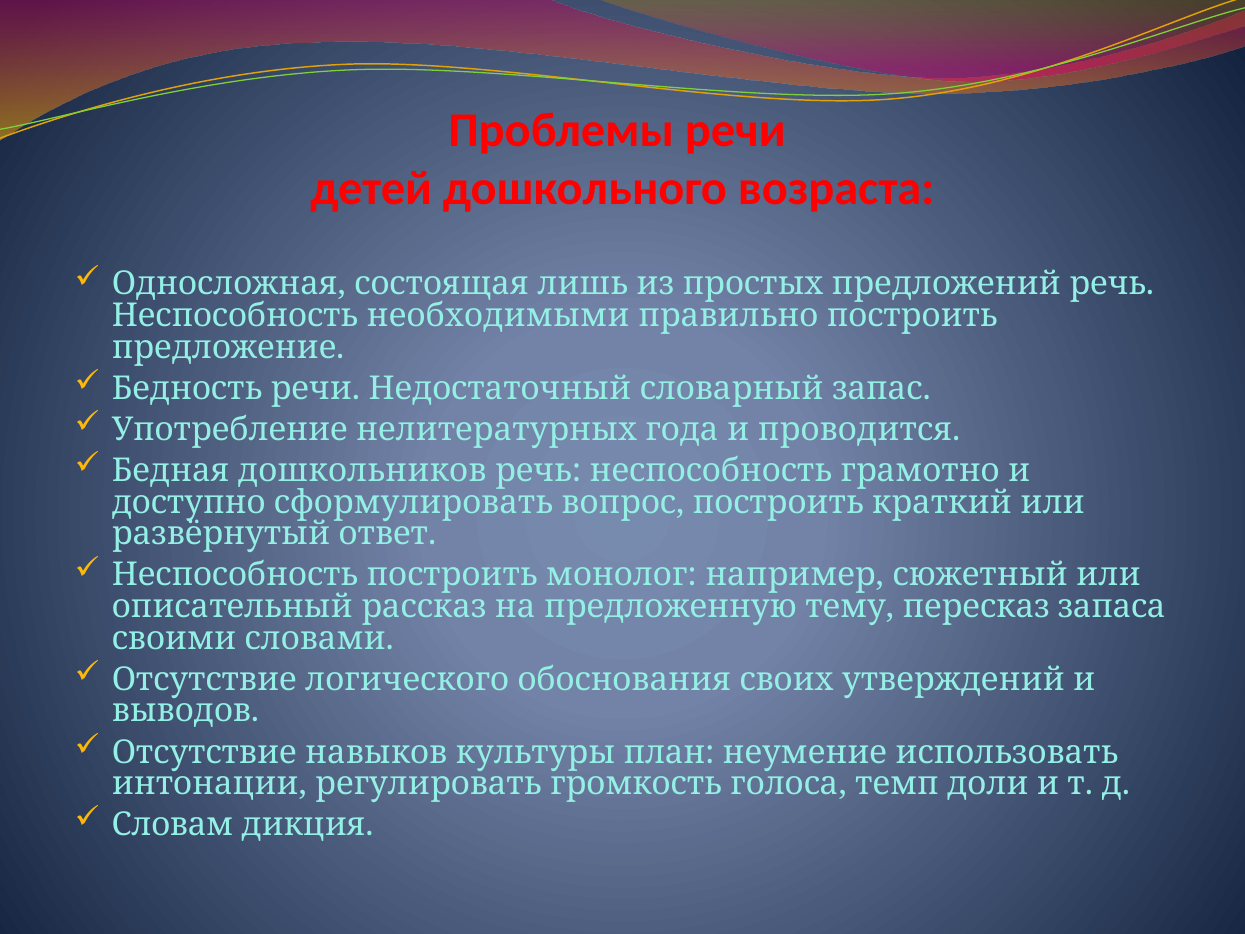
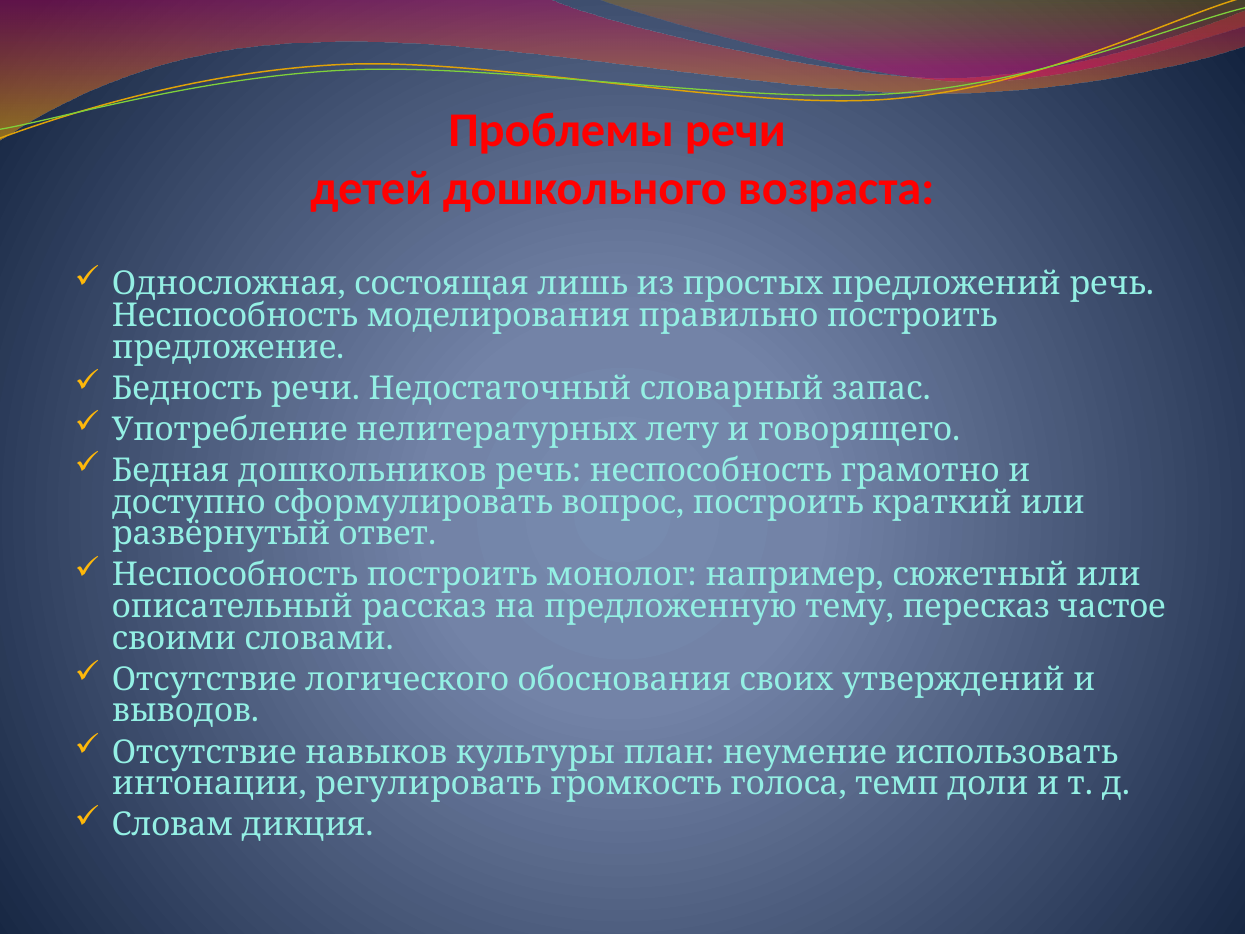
необходимыми: необходимыми -> моделирования (498, 316)
года: года -> лету (682, 430)
проводится: проводится -> говорящего (859, 430)
запаса: запаса -> частое (1112, 607)
